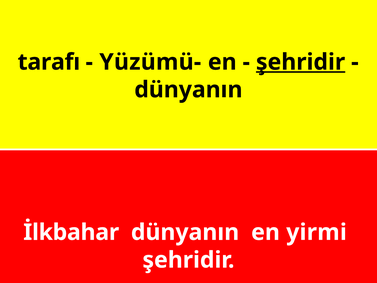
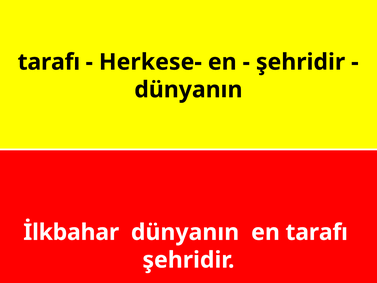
Yüzümü-: Yüzümü- -> Herkese- (150, 62)
şehridir underline: present -> none (301, 62)
en yirmi: yirmi -> tarafı (317, 232)
